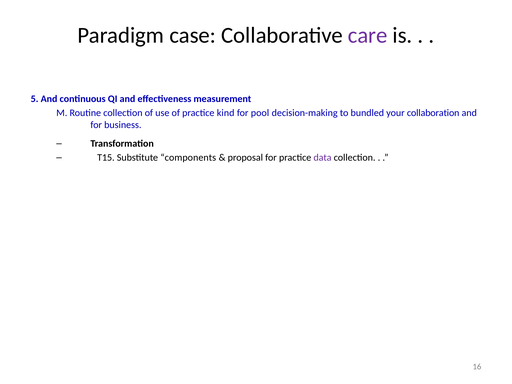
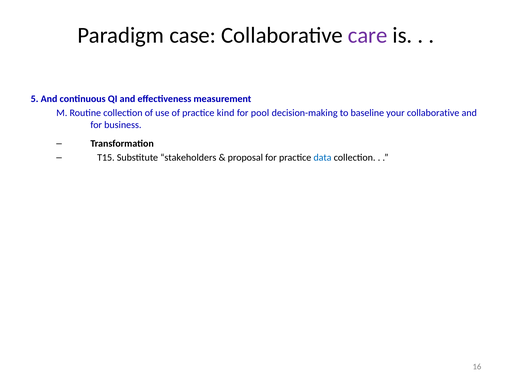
bundled: bundled -> baseline (367, 113)
your collaboration: collaboration -> collaborative (433, 113)
components: components -> stakeholders (188, 158)
data colour: purple -> blue (323, 158)
